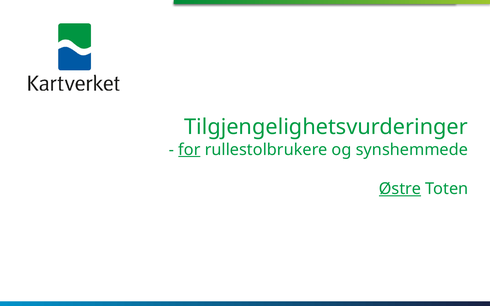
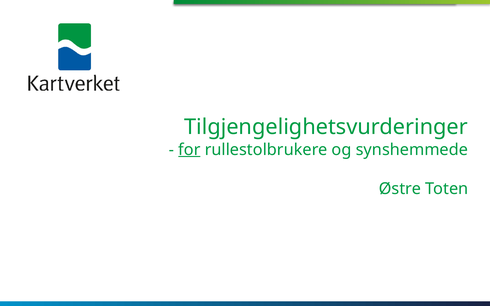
Østre underline: present -> none (400, 189)
